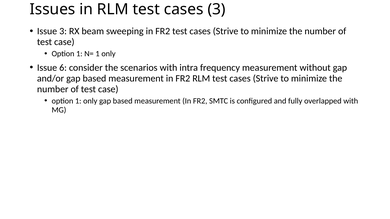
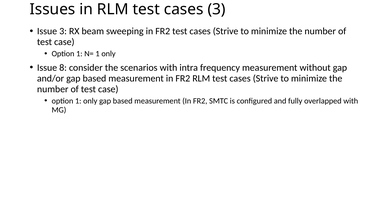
6: 6 -> 8 (63, 68)
